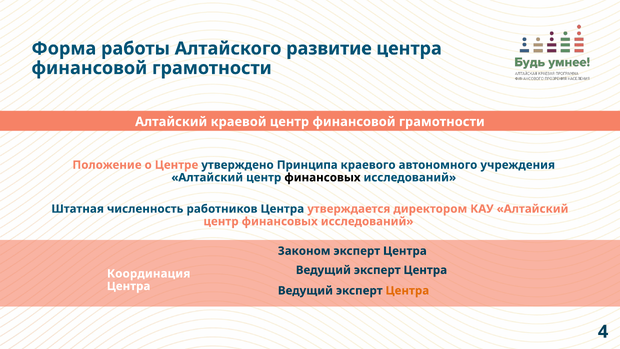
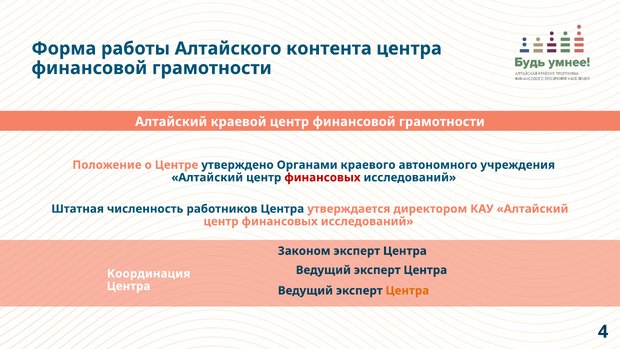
развитие: развитие -> контента (329, 49)
Принципа: Принципа -> Органами (307, 165)
финансовых colour: black -> red (322, 177)
